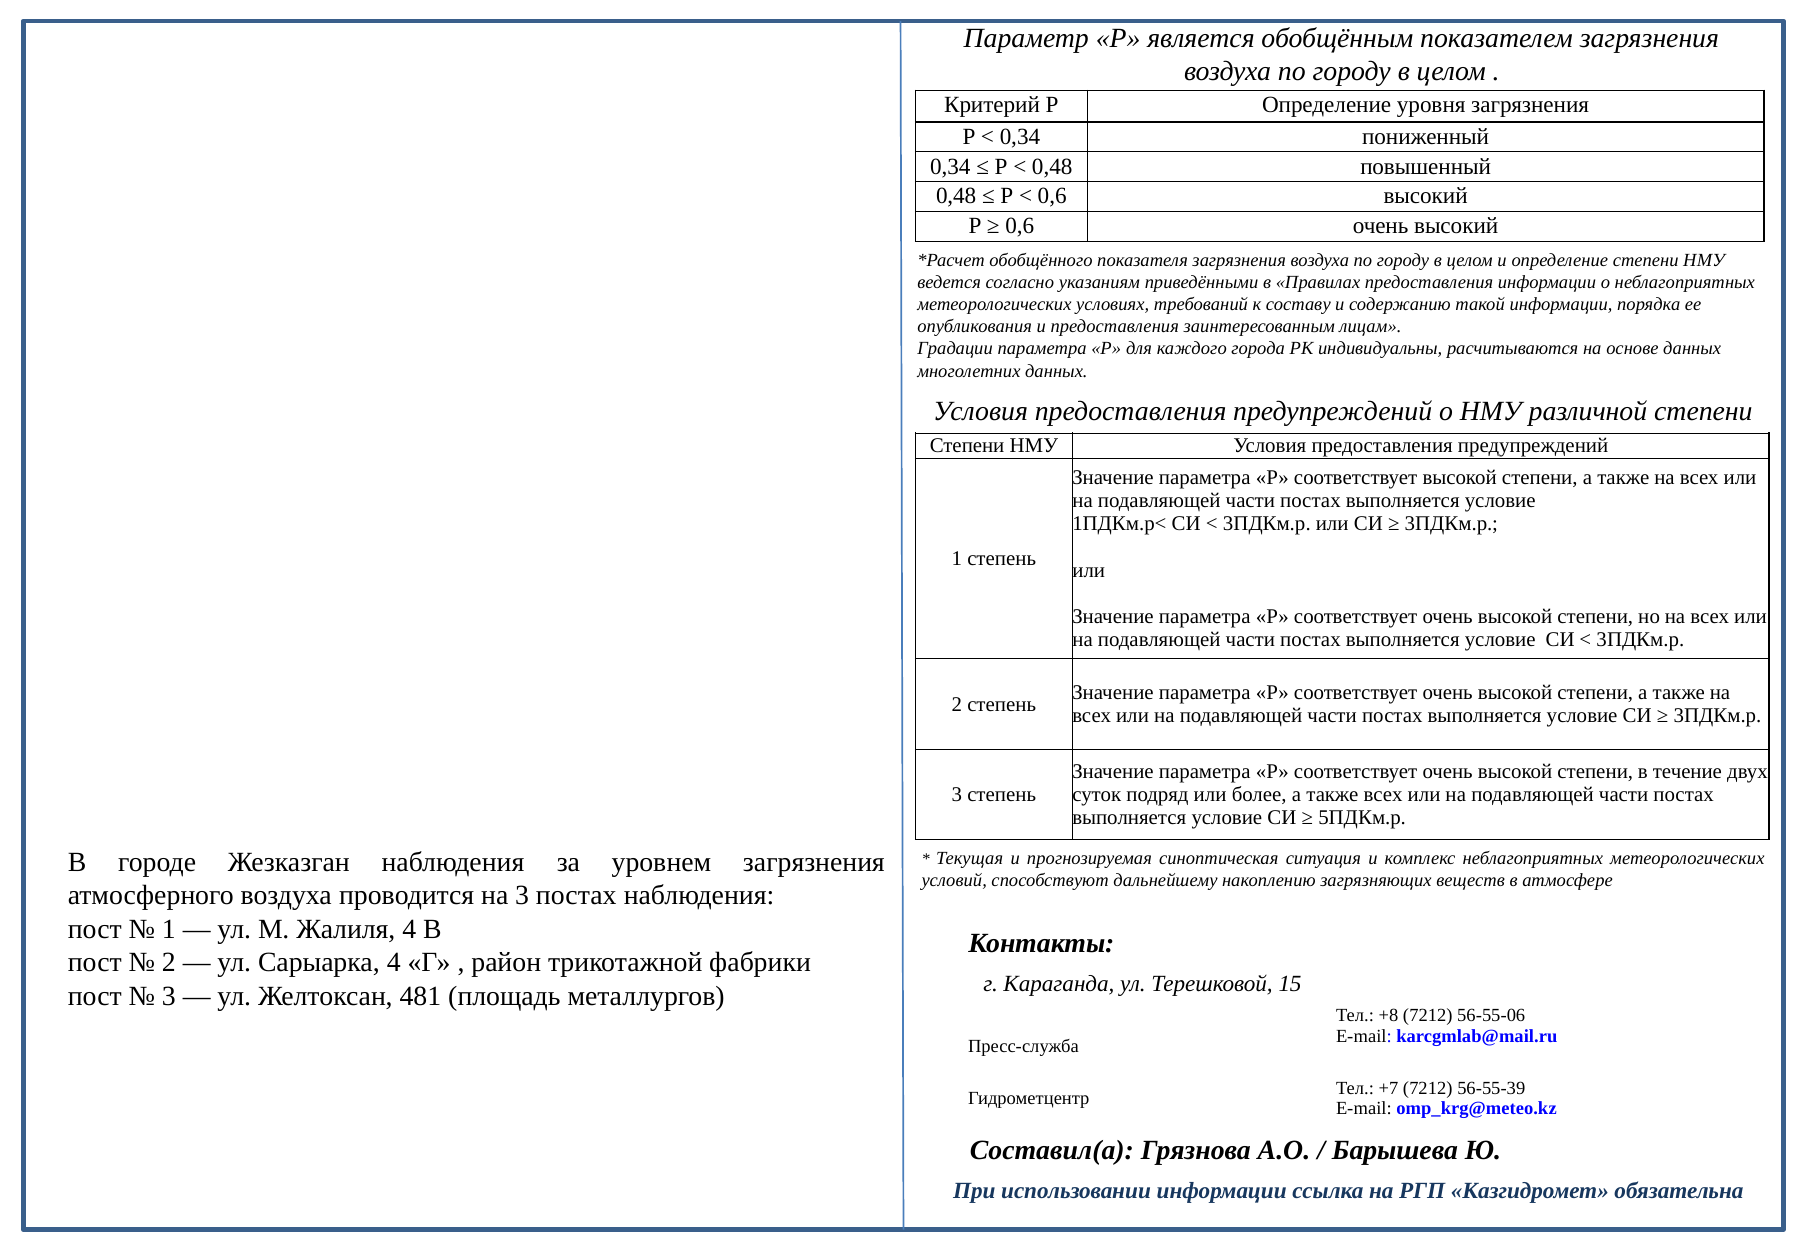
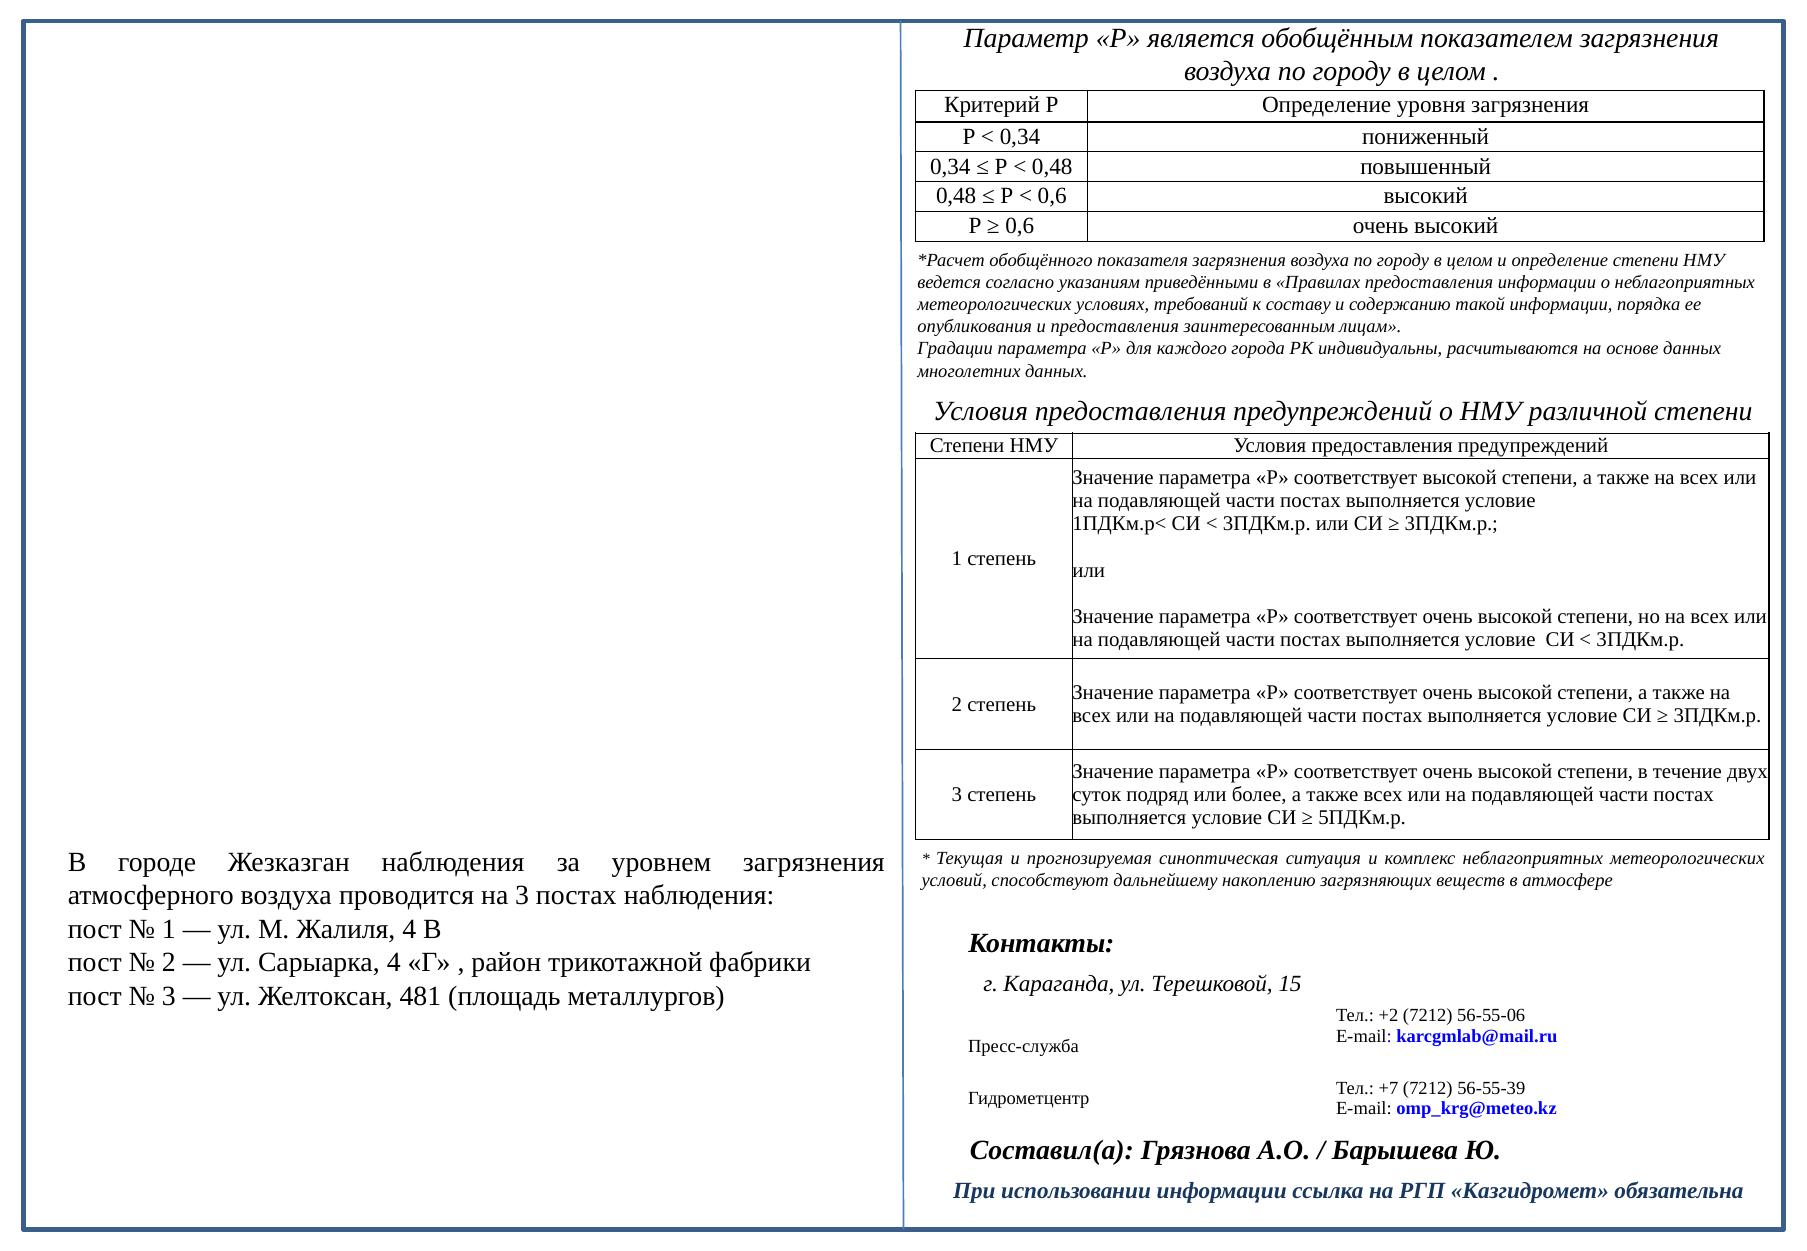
+8: +8 -> +2 (1388, 1016)
